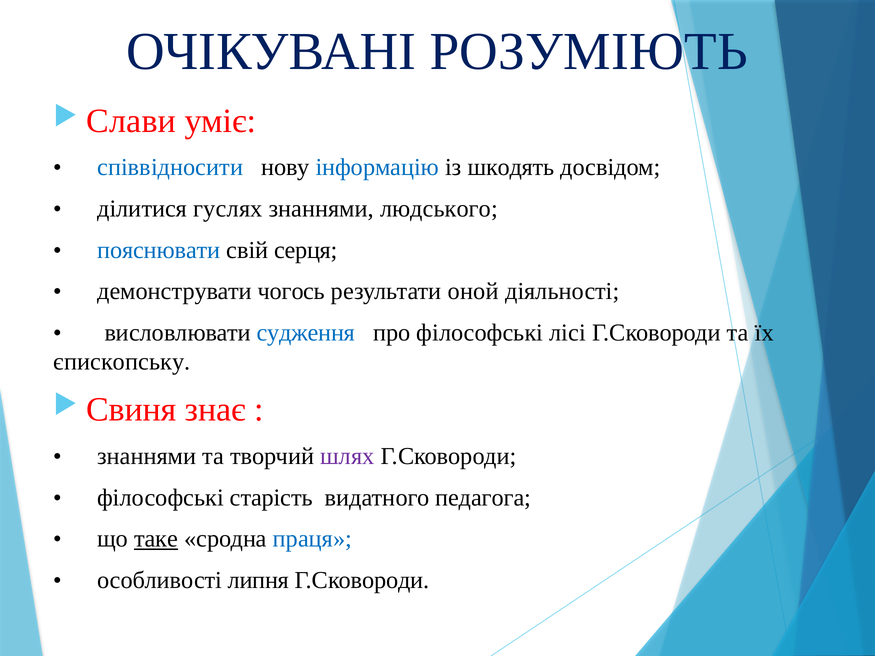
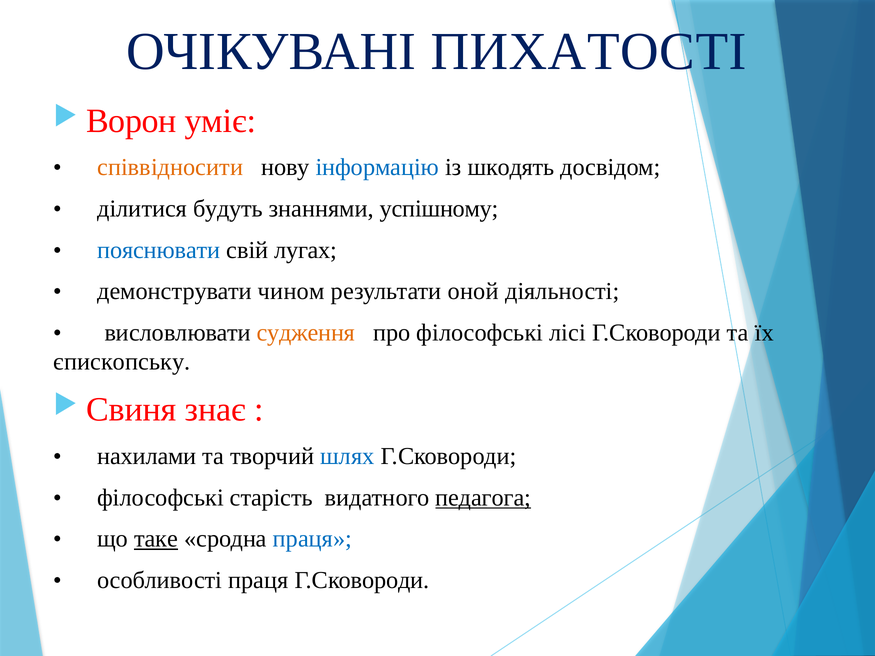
РОЗУМІЮТЬ: РОЗУМІЮТЬ -> ПИХАТОСТІ (589, 51)
Слави: Слави -> Ворон (131, 121)
співвідносити colour: blue -> orange (170, 168)
гуслях: гуслях -> будуть (228, 209)
людського: людського -> успішному (439, 209)
серця: серця -> лугах (306, 250)
чогось: чогось -> чином (291, 292)
судження colour: blue -> orange (306, 333)
знаннями: знаннями -> нахилами (147, 456)
шлях colour: purple -> blue (347, 456)
педагога underline: none -> present (483, 498)
особливості липня: липня -> праця (258, 580)
